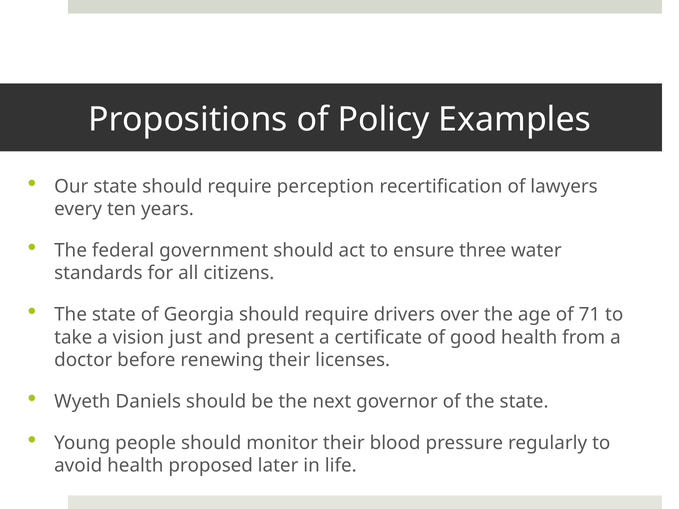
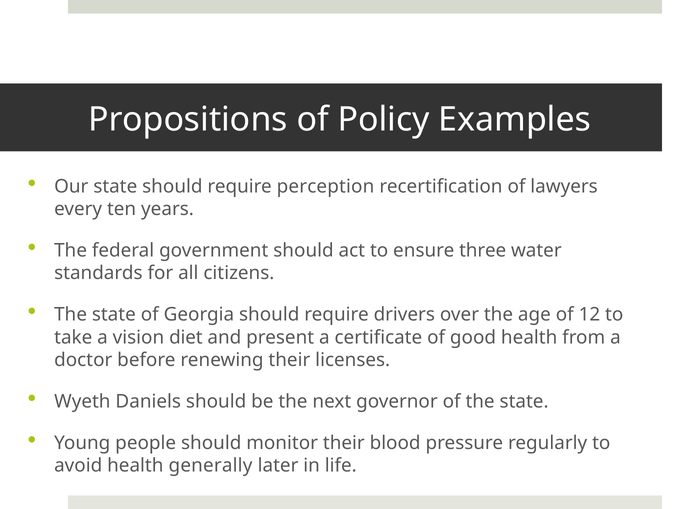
71: 71 -> 12 (589, 315)
just: just -> diet (186, 337)
proposed: proposed -> generally (210, 466)
